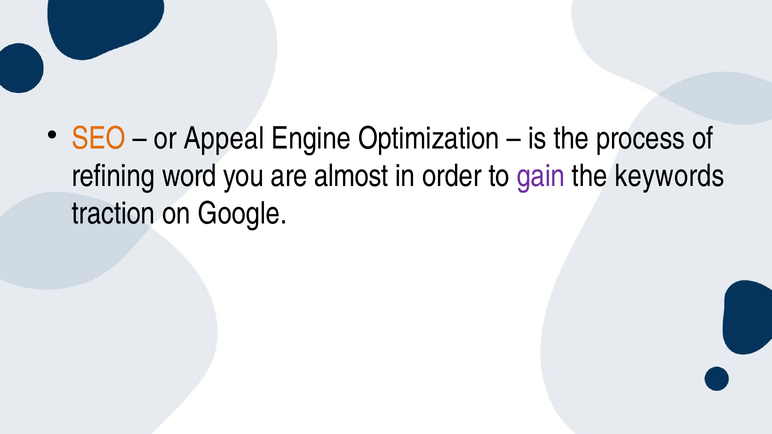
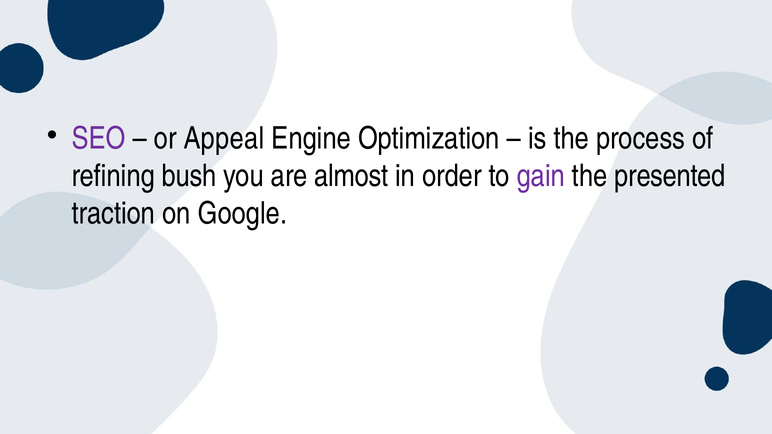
SEO colour: orange -> purple (99, 139)
word: word -> bush (189, 176)
keywords: keywords -> presented (670, 176)
